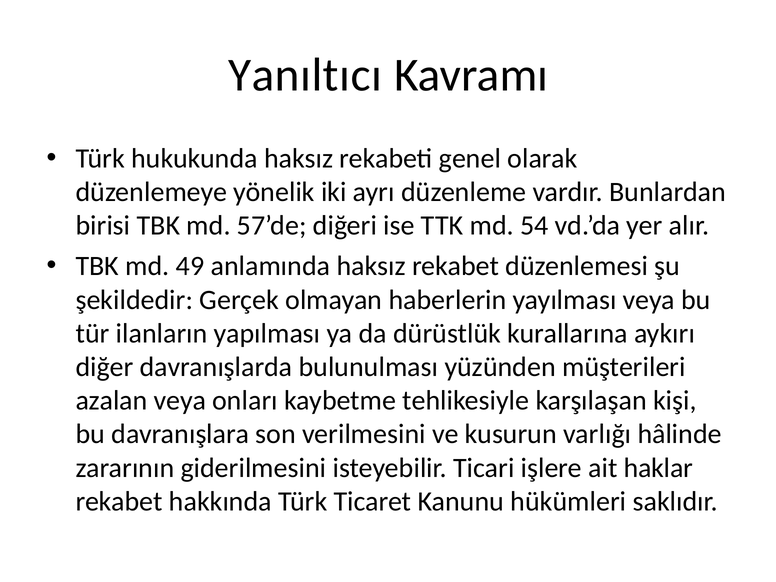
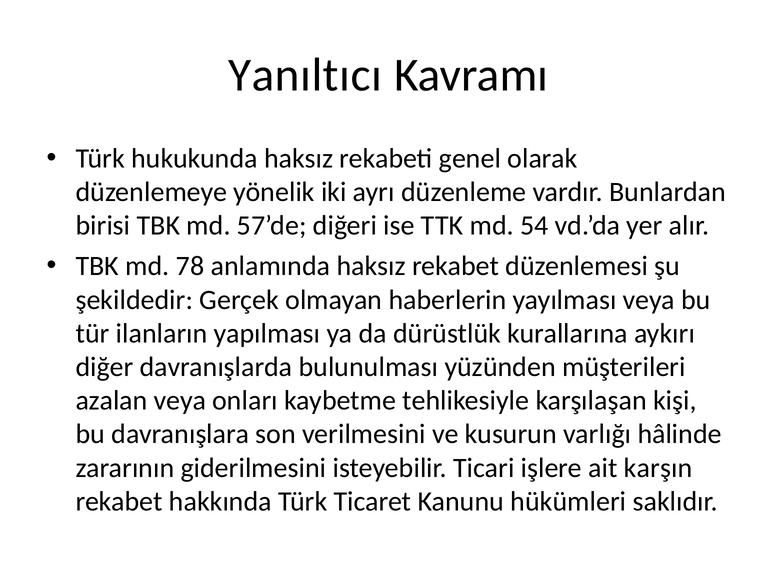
49: 49 -> 78 (190, 266)
haklar: haklar -> karşın (658, 468)
